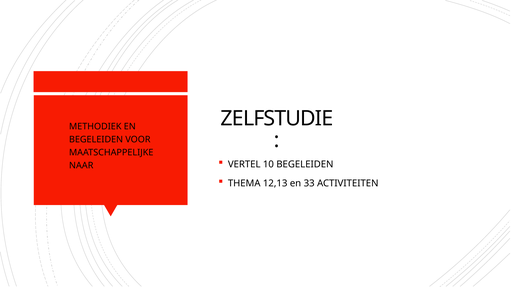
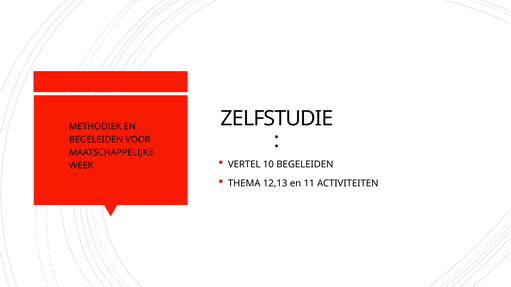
NAAR: NAAR -> WEEK (81, 166)
33: 33 -> 11 (309, 184)
